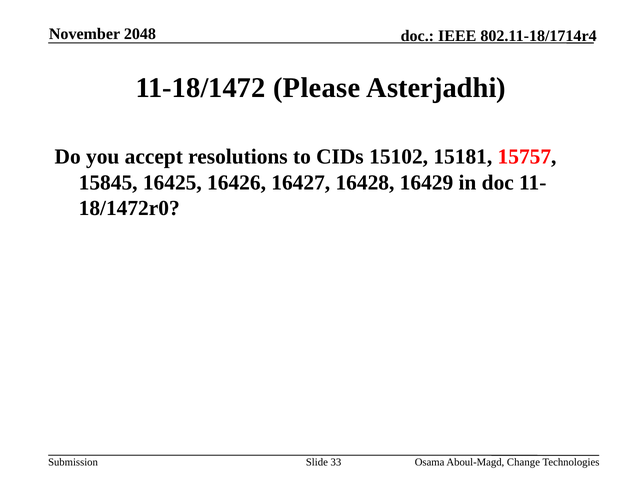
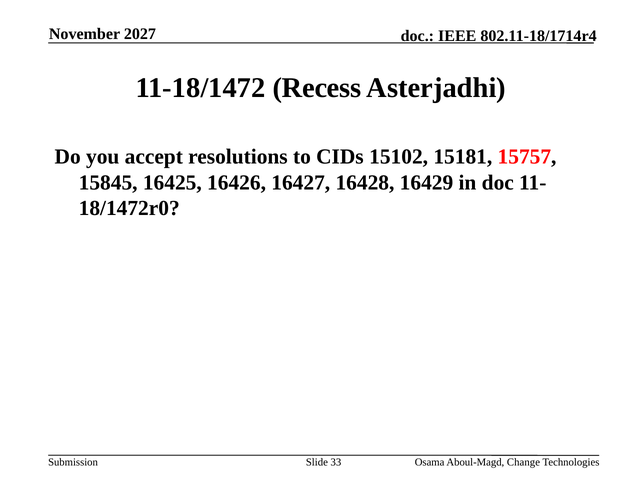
2048: 2048 -> 2027 (140, 34)
Please: Please -> Recess (317, 88)
